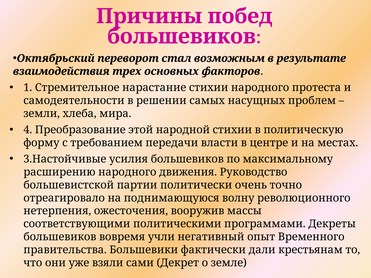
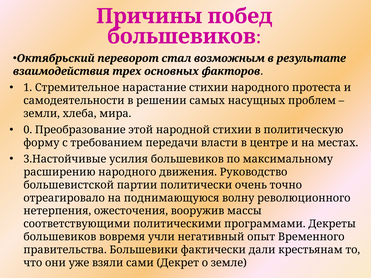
4: 4 -> 0 (28, 130)
